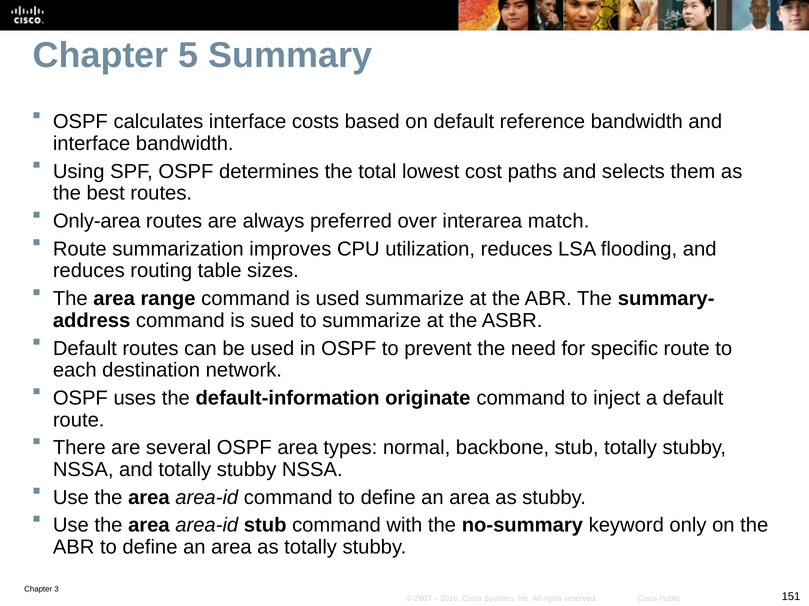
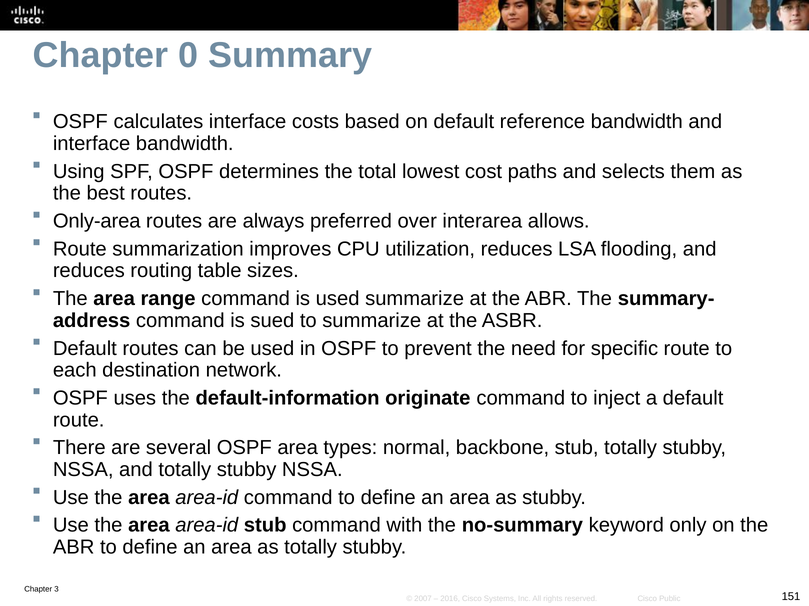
5: 5 -> 0 (188, 56)
match: match -> allows (559, 221)
